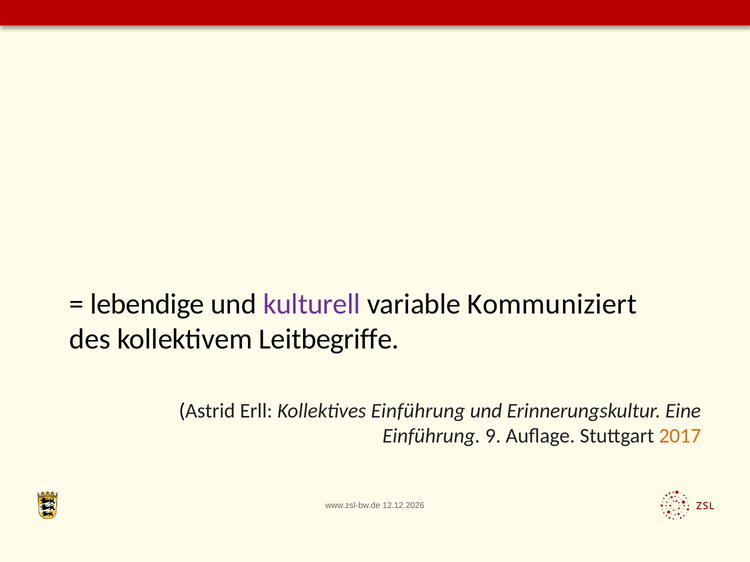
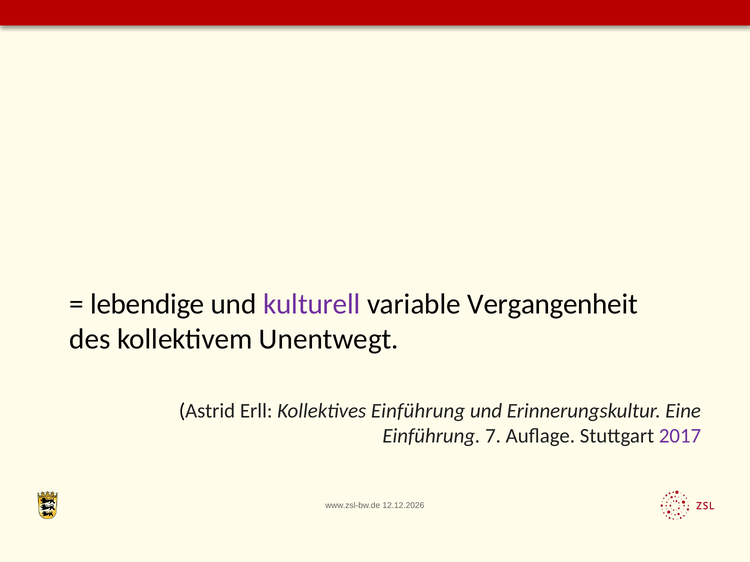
Kommuniziert: Kommuniziert -> Vergangenheit (553, 304)
Leitbegriffe: Leitbegriffe -> Unentwegt (329, 339)
9: 9 -> 7 (493, 436)
2017 colour: orange -> purple (680, 436)
